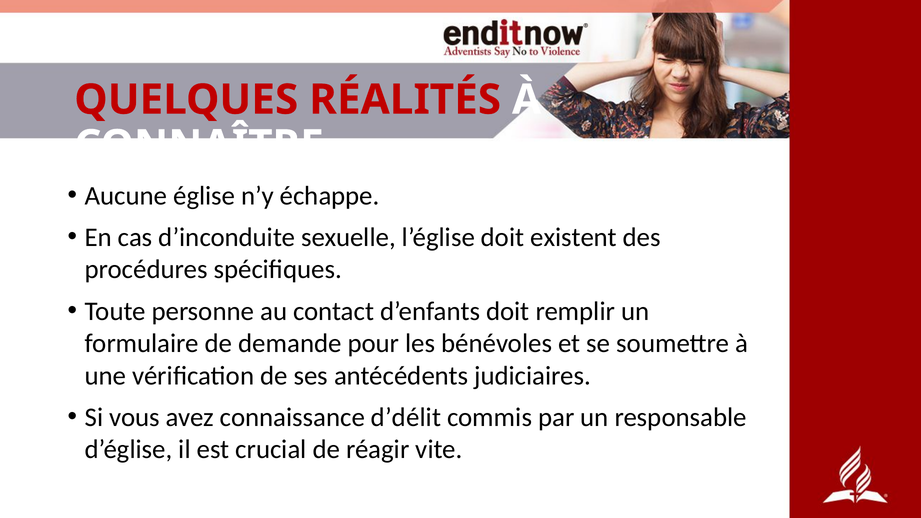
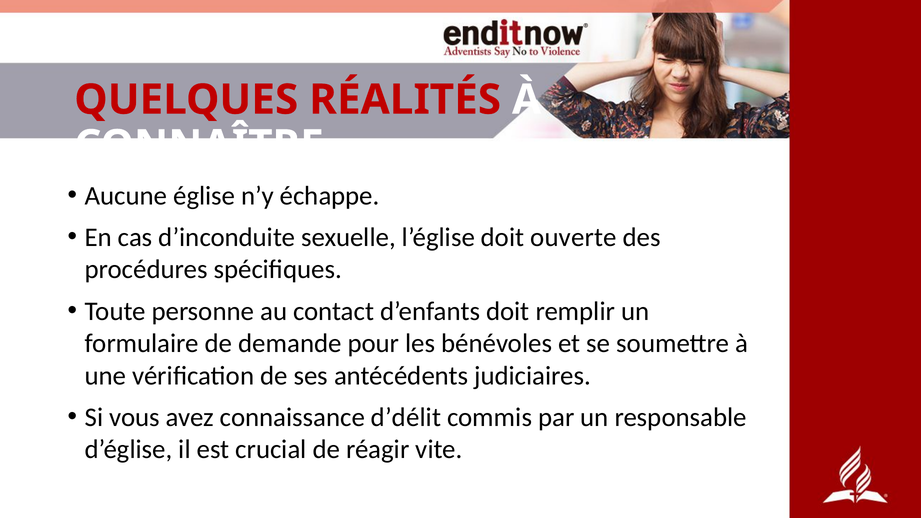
existent: existent -> ouverte (573, 237)
